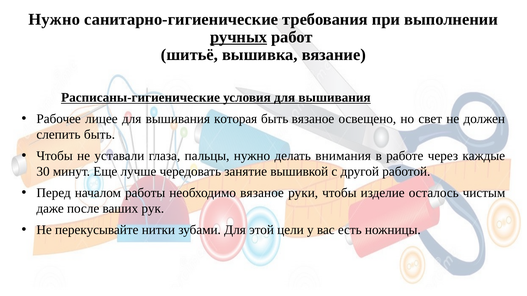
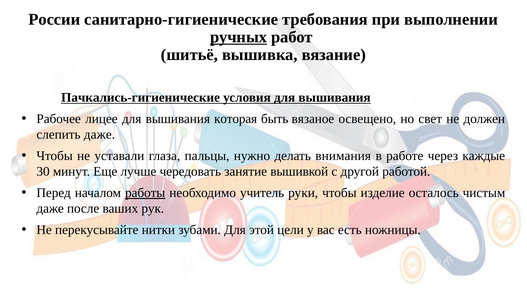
Нужно: Нужно -> России (54, 19)
Расписаны-гигиенические: Расписаны-гигиенические -> Пачкались-гигиенические (141, 98)
слепить быть: быть -> даже (100, 135)
работы underline: none -> present (145, 193)
необходимо вязаное: вязаное -> учитель (262, 193)
